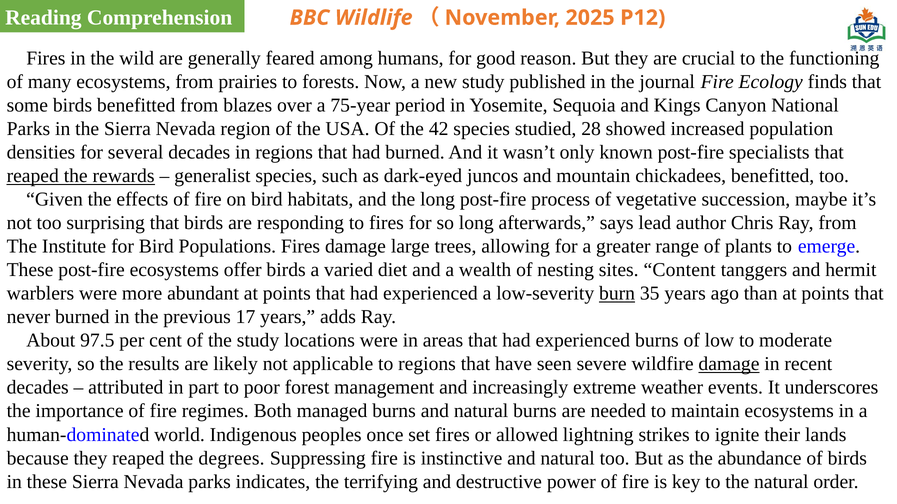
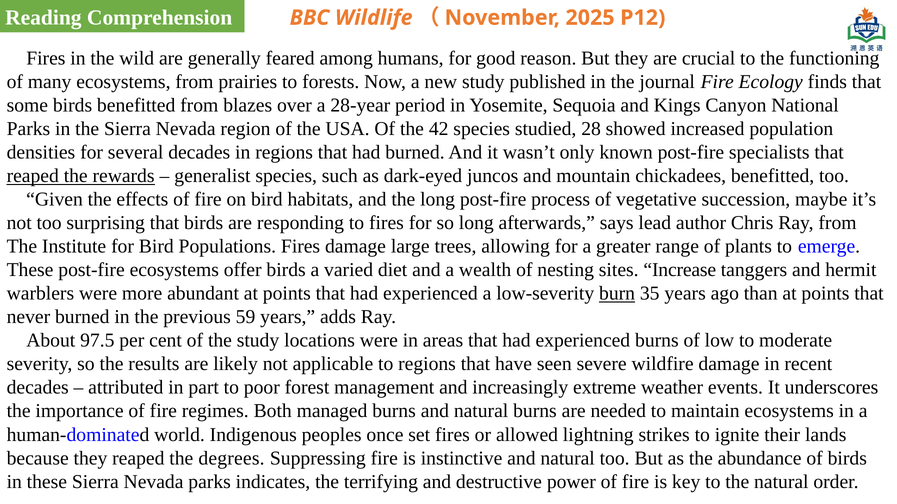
75-year: 75-year -> 28-year (360, 105)
Content: Content -> Increase (680, 270)
17: 17 -> 59 (246, 317)
damage underline: present -> none (729, 364)
